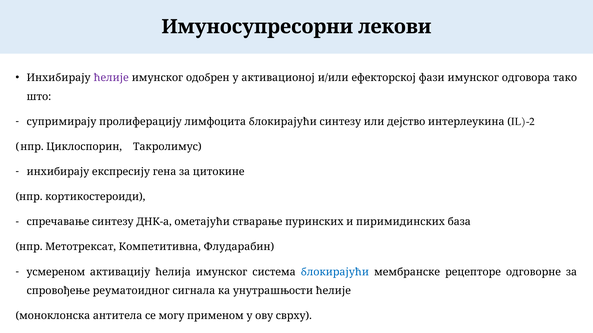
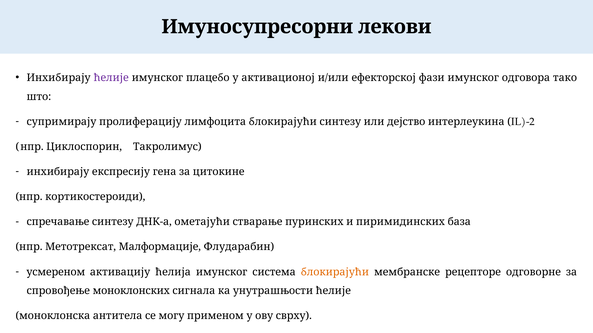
одобрен: одобрен -> плацебо (208, 78)
Компетитивна: Компетитивна -> Малформације (160, 247)
блокирајући colour: blue -> orange (335, 272)
реуматоидног: реуматоидног -> моноклонских (131, 291)
